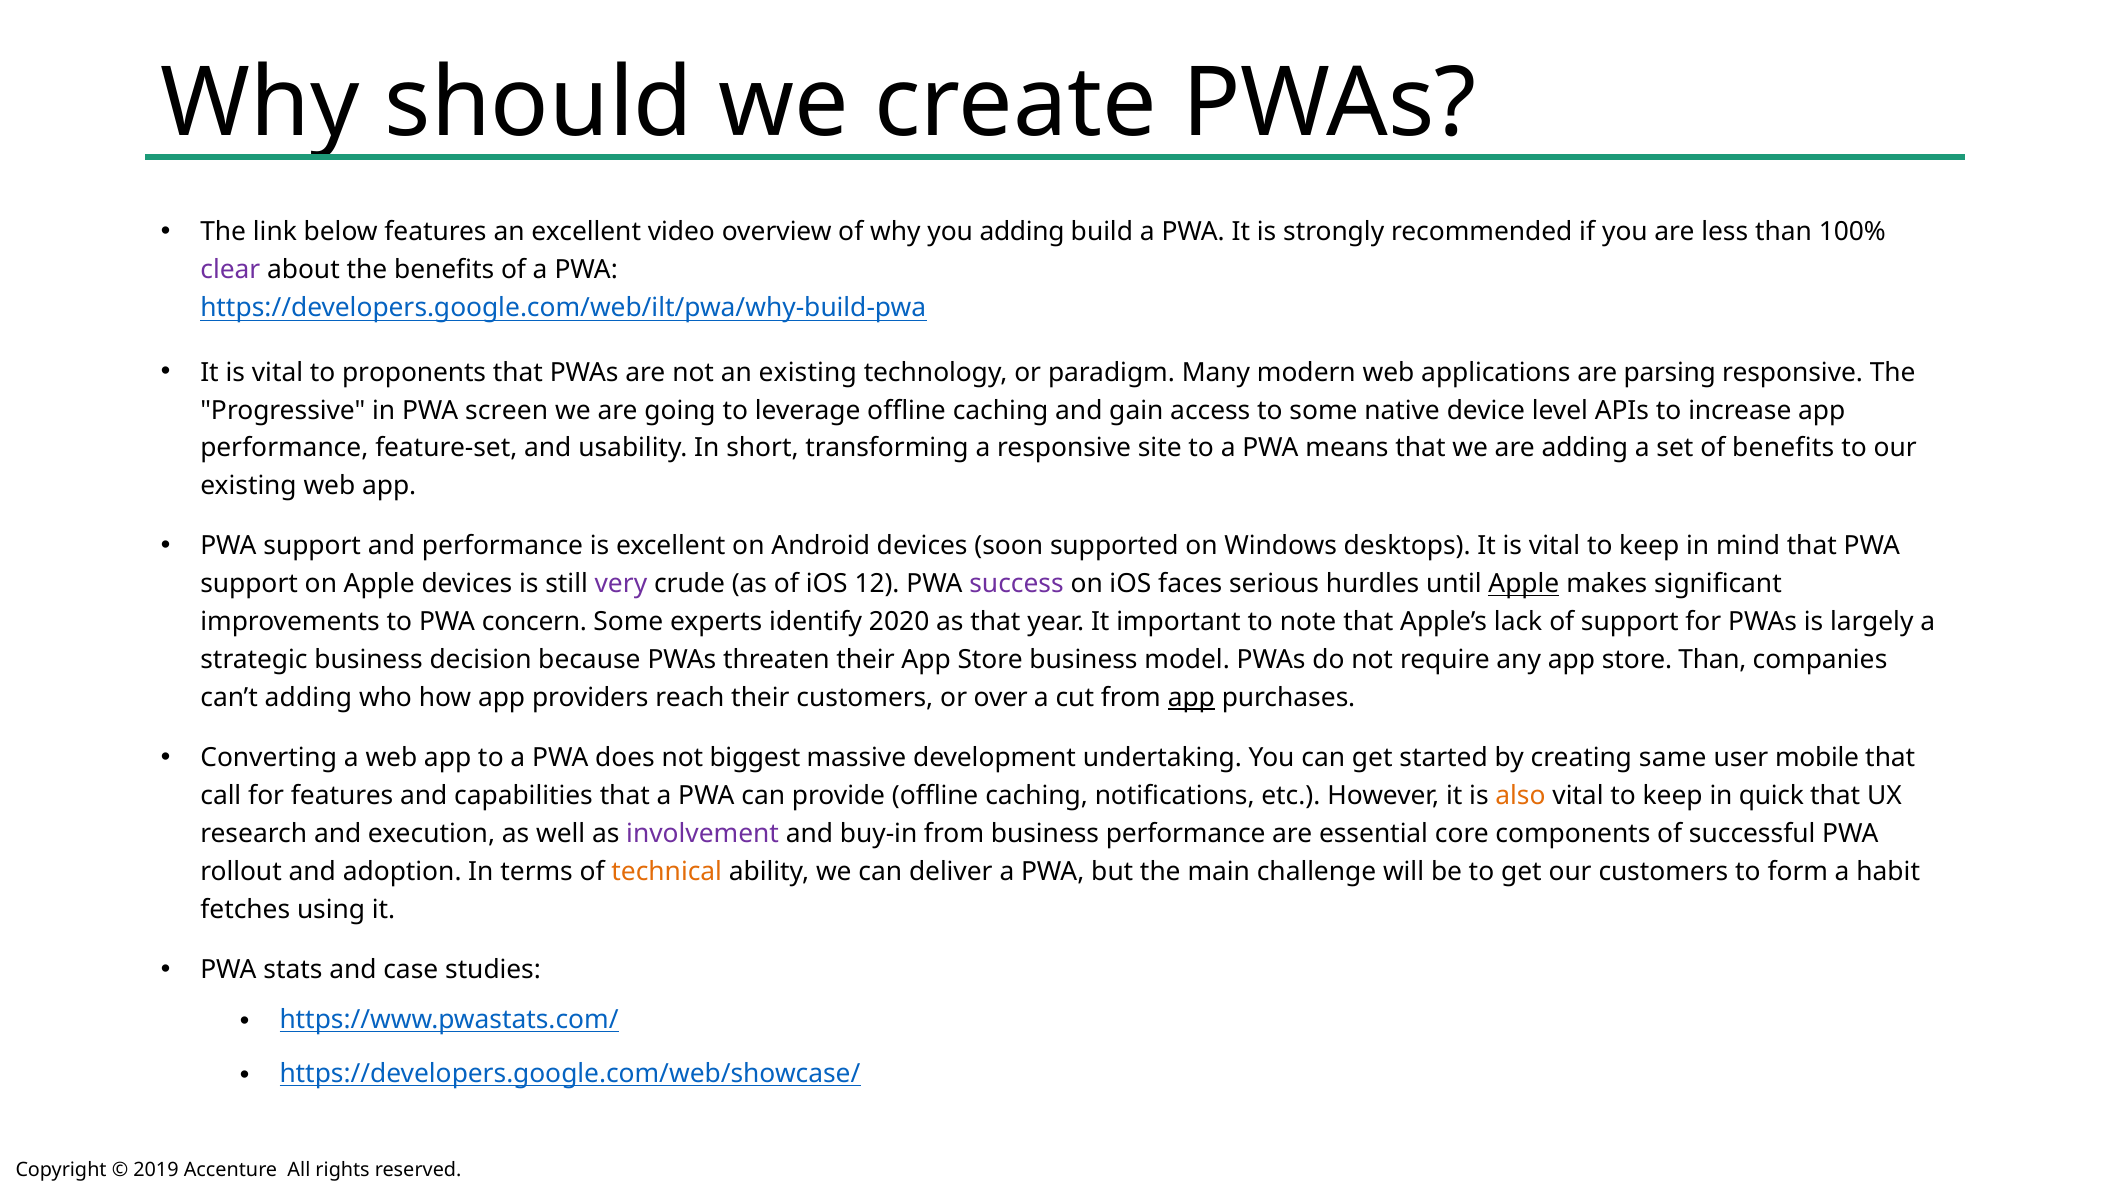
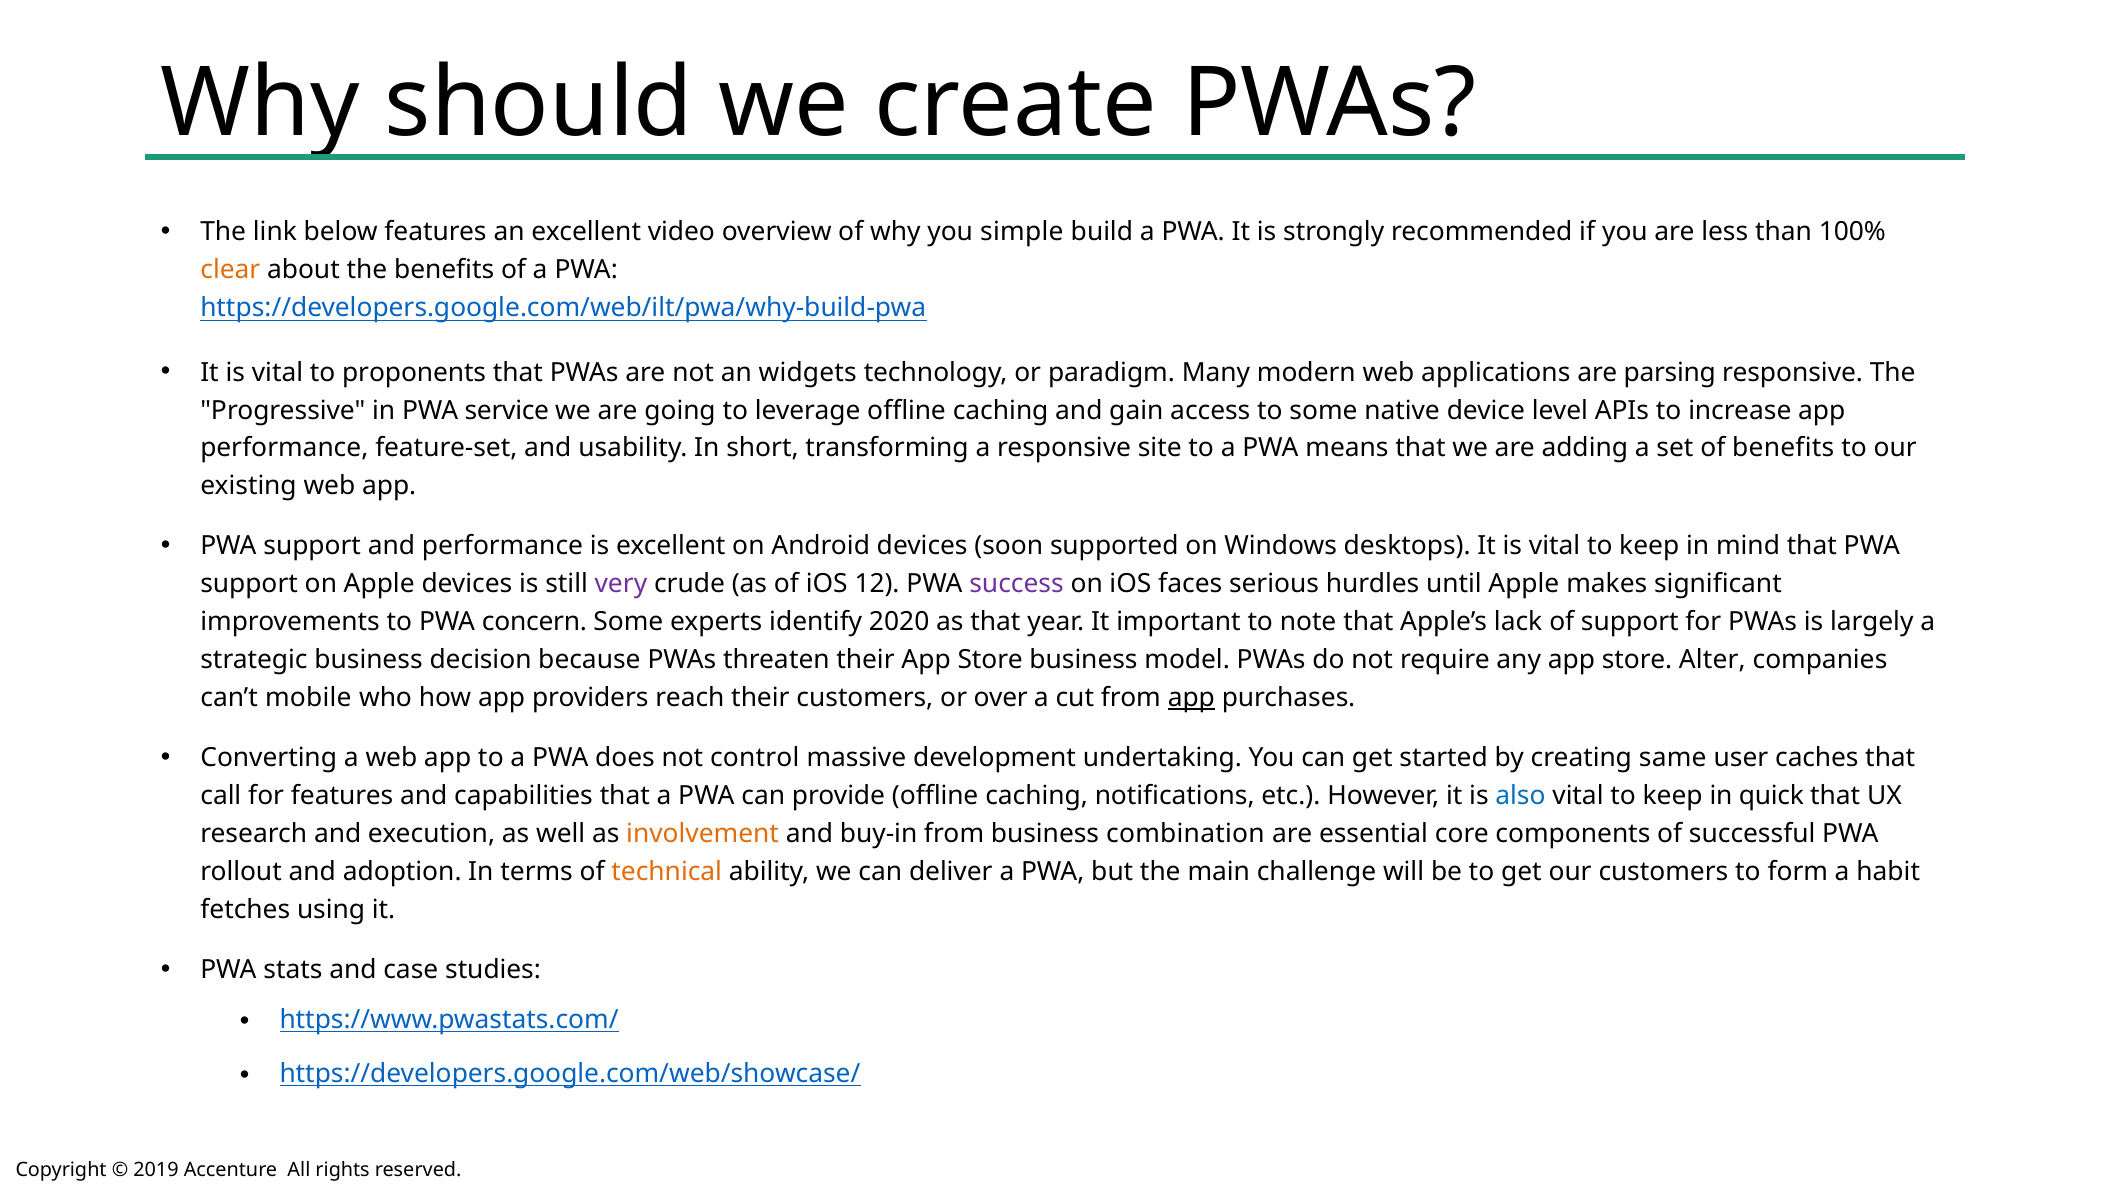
you adding: adding -> simple (1022, 231)
clear colour: purple -> orange (230, 269)
an existing: existing -> widgets (808, 372)
screen: screen -> service (507, 410)
Apple underline: present -> none (1524, 584)
store Than: Than -> Alter (1712, 660)
can’t adding: adding -> mobile (308, 698)
biggest: biggest -> control (755, 758)
mobile: mobile -> caches (1817, 758)
also colour: orange -> blue (1520, 796)
involvement colour: purple -> orange (703, 834)
business performance: performance -> combination (1185, 834)
